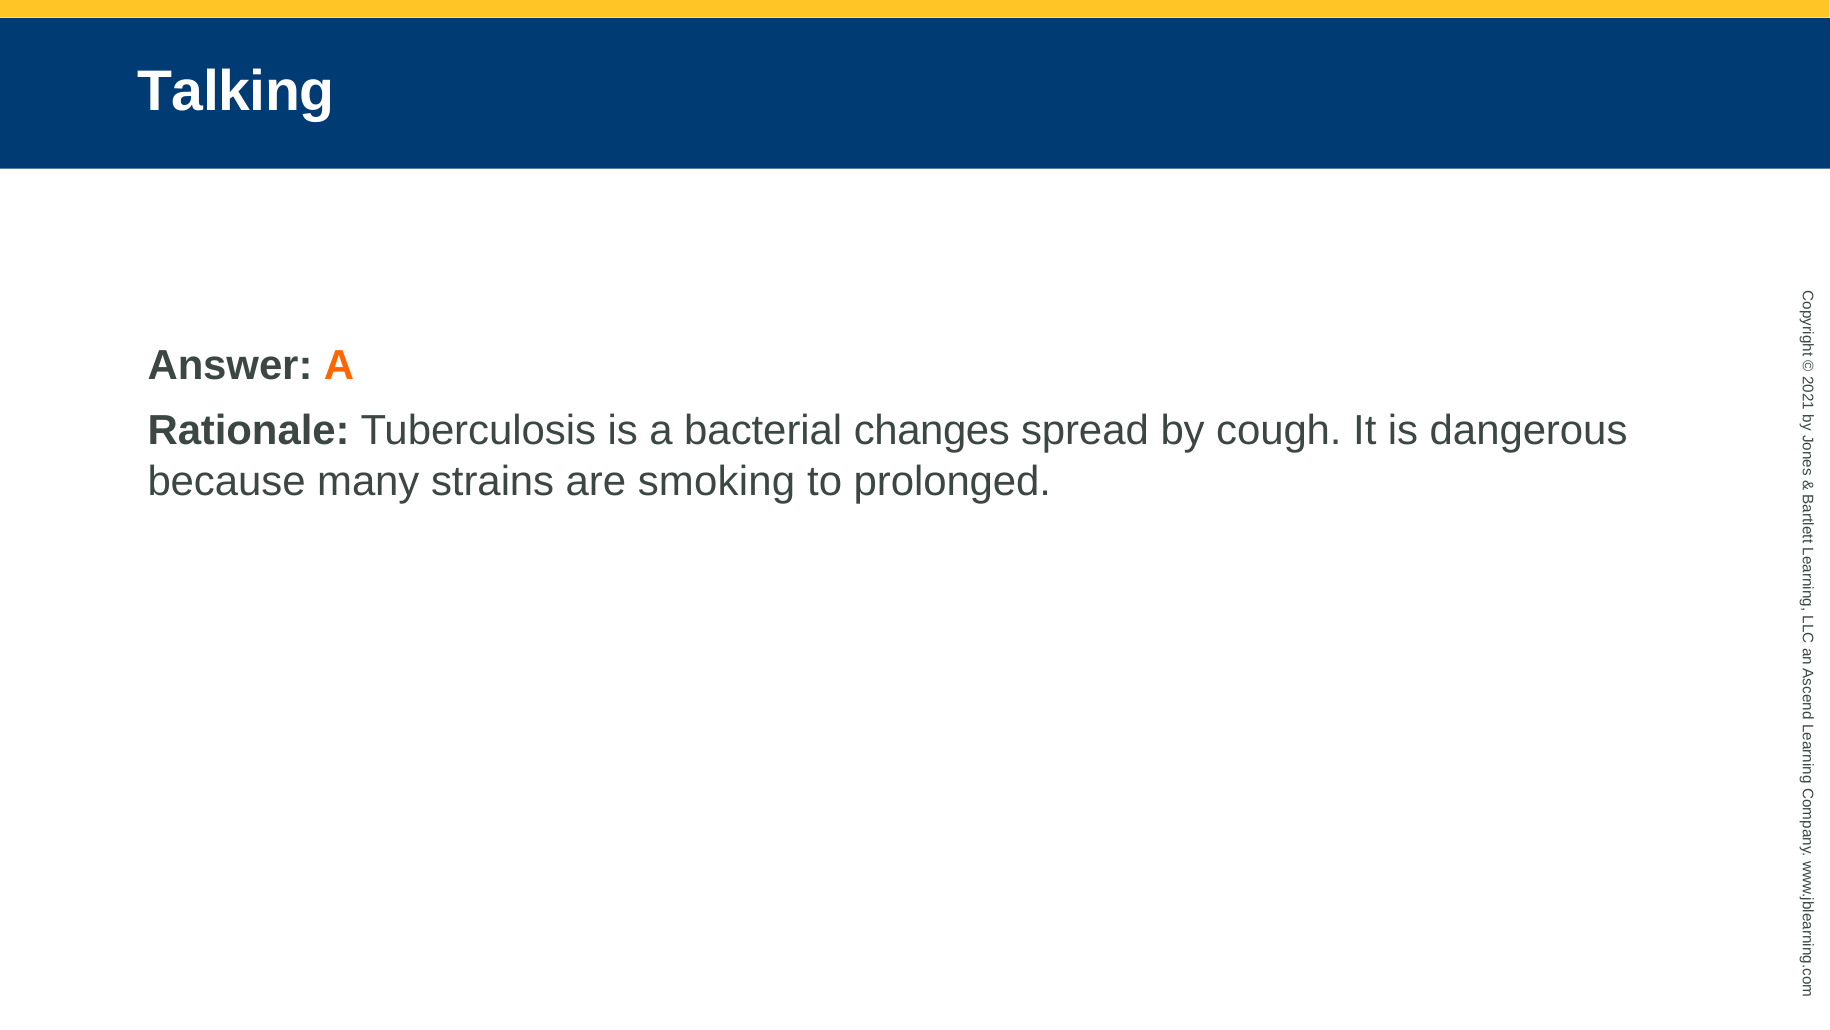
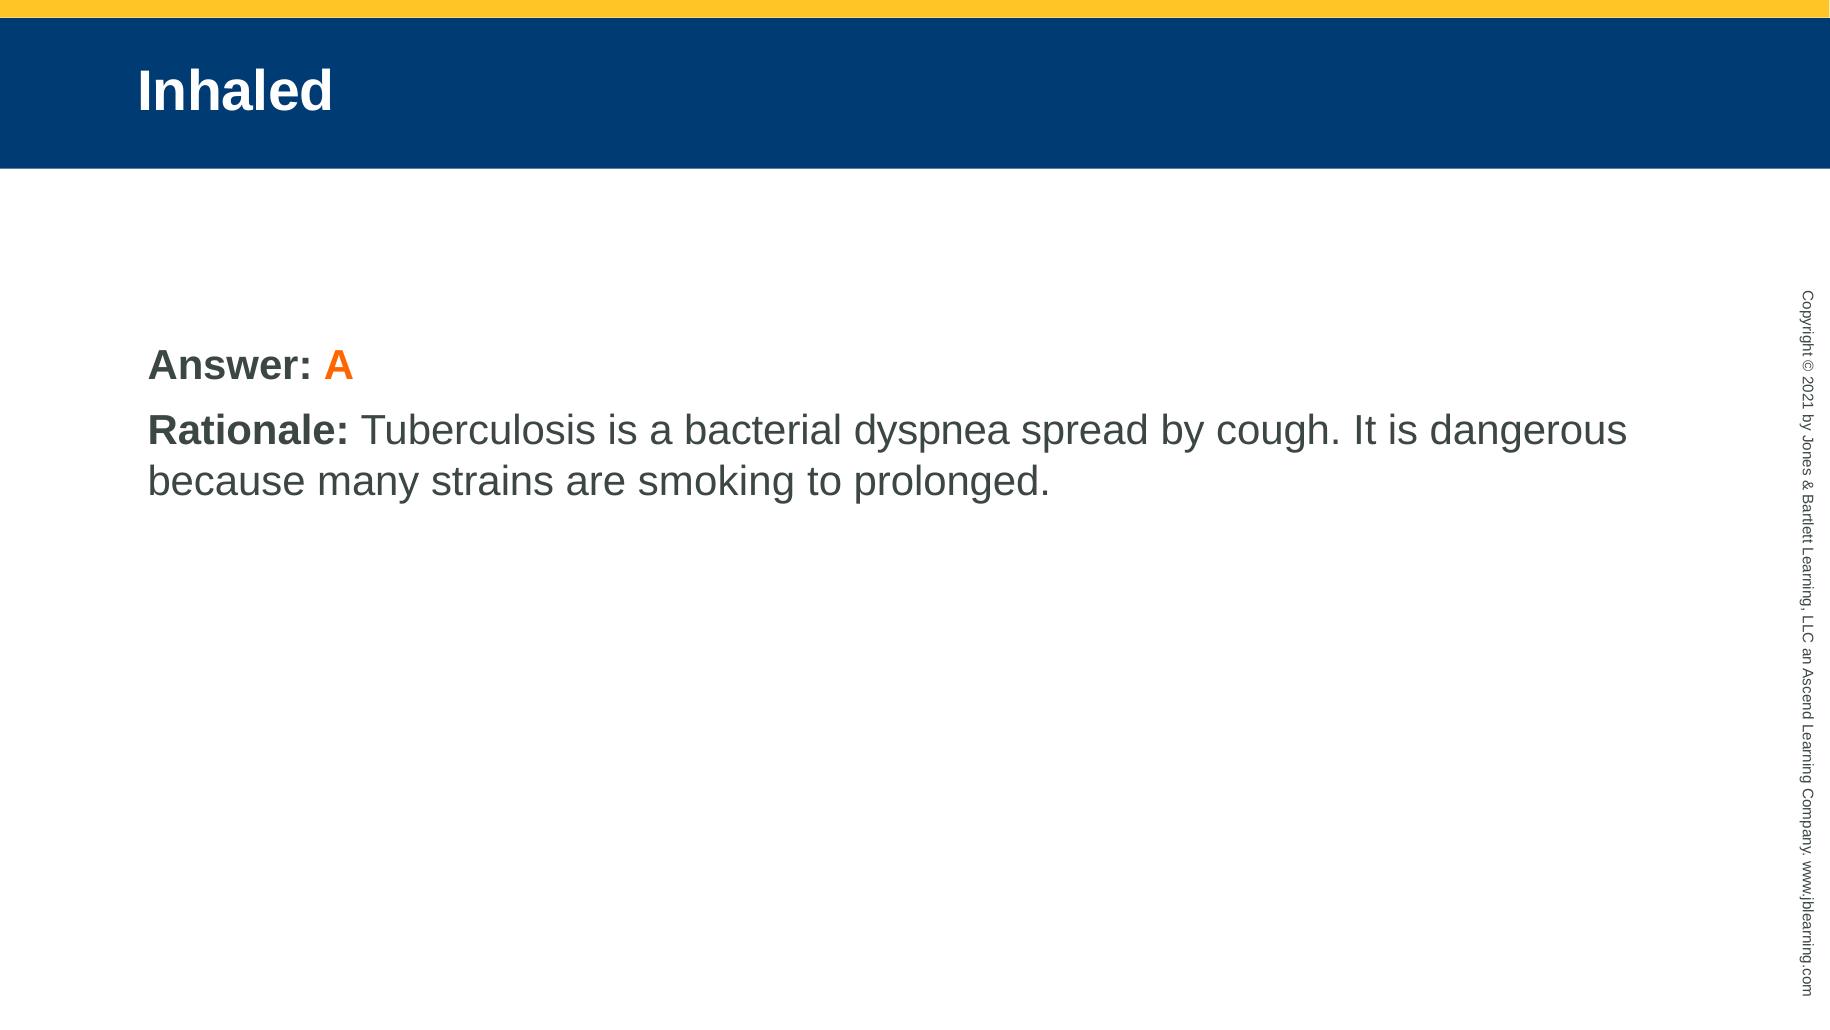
Talking: Talking -> Inhaled (236, 92)
changes: changes -> dyspnea (932, 431)
